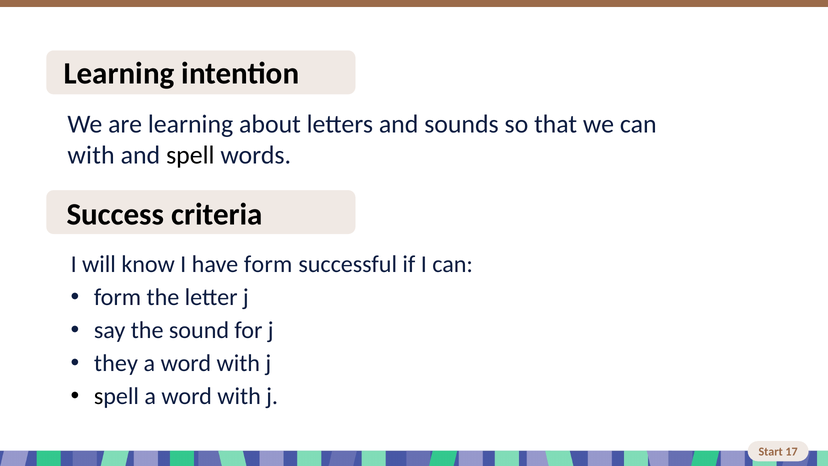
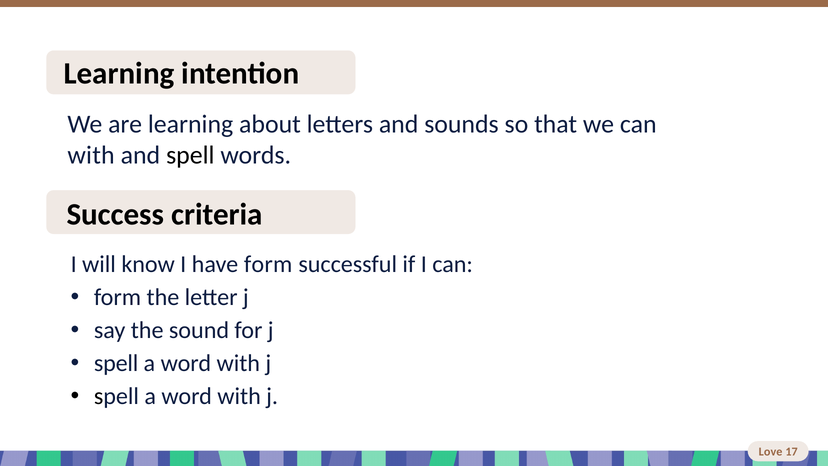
they: they -> spell (116, 363)
Start: Start -> Love (771, 452)
